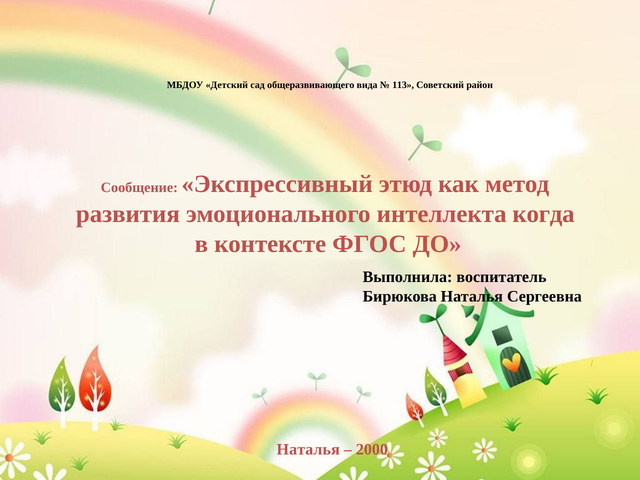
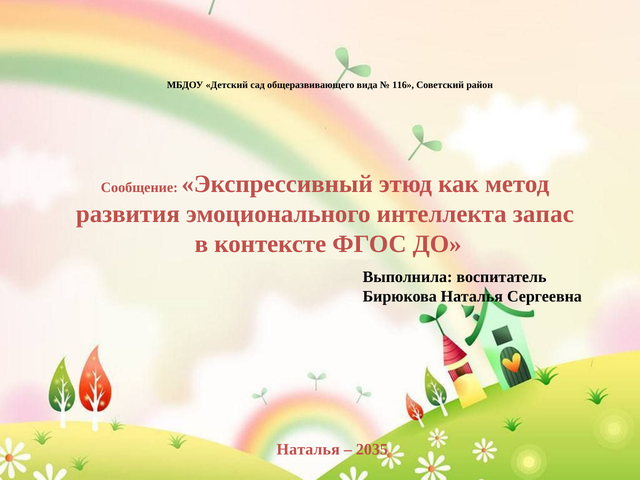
113: 113 -> 116 (403, 85)
когда: когда -> запас (543, 214)
2000: 2000 -> 2035 (372, 450)
